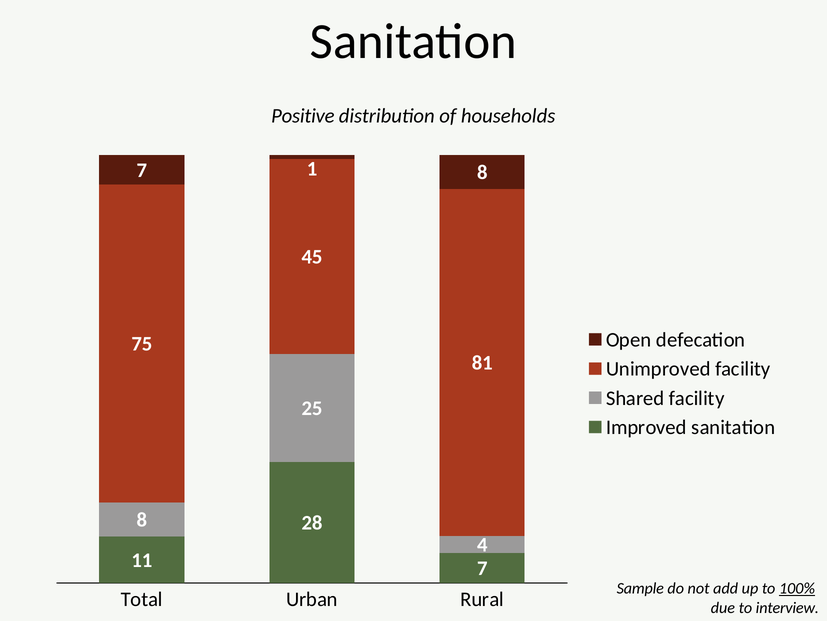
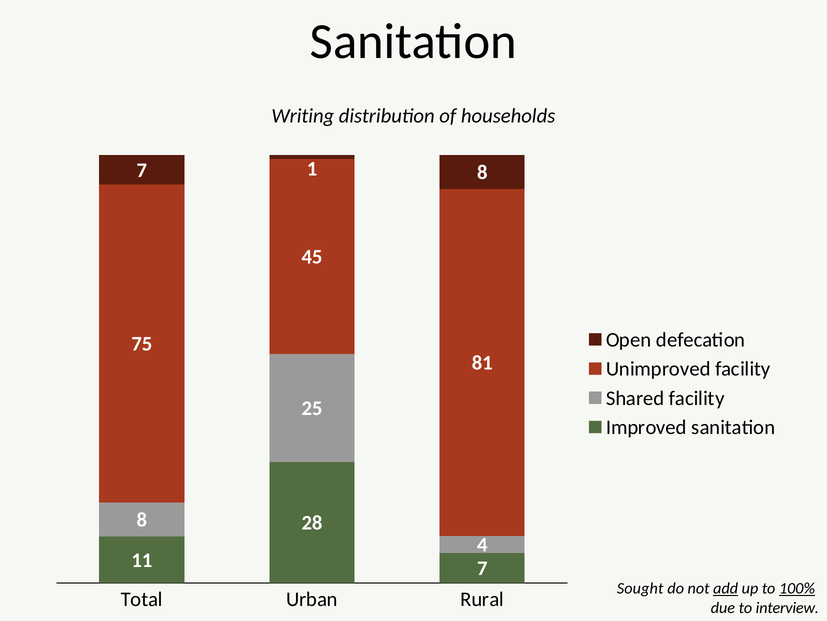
Positive: Positive -> Writing (303, 116)
Sample: Sample -> Sought (640, 588)
add underline: none -> present (726, 588)
